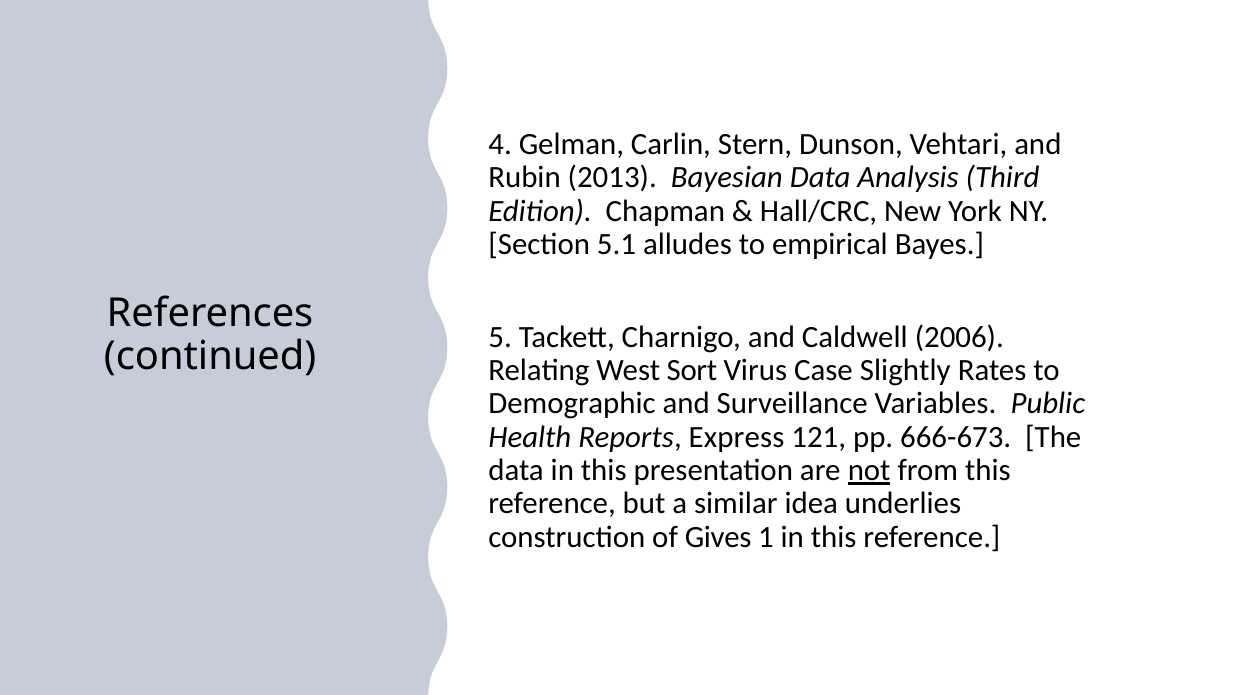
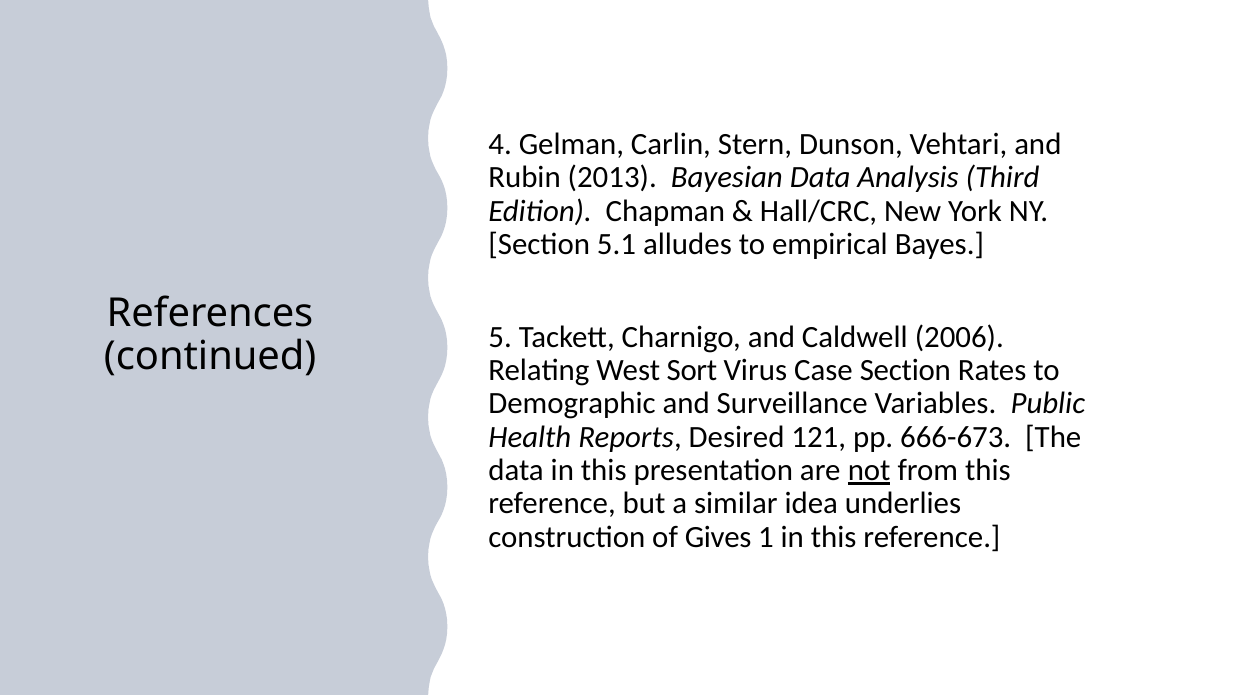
Case Slightly: Slightly -> Section (905, 370)
Express: Express -> Desired (737, 437)
